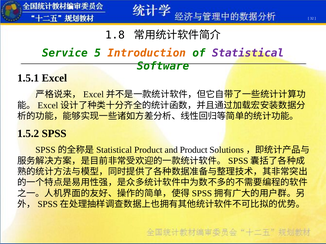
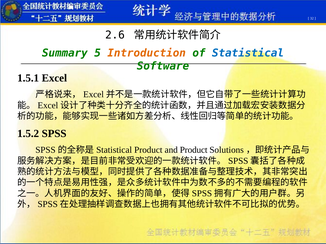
1.8: 1.8 -> 2.6 (115, 35)
Service: Service -> Summary (65, 53)
Statistical colour: purple -> blue (248, 53)
